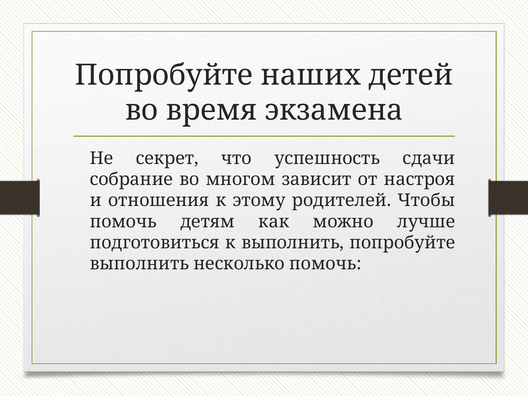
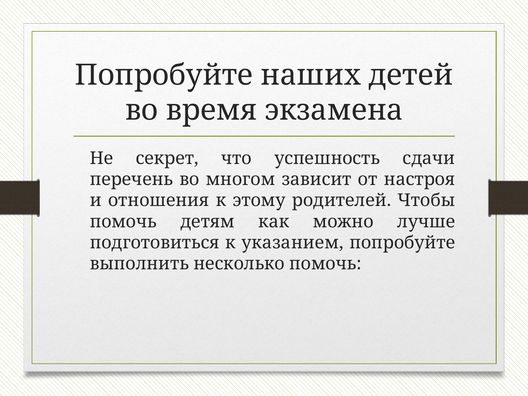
собрание: собрание -> перечень (131, 179)
к выполнить: выполнить -> указанием (293, 243)
